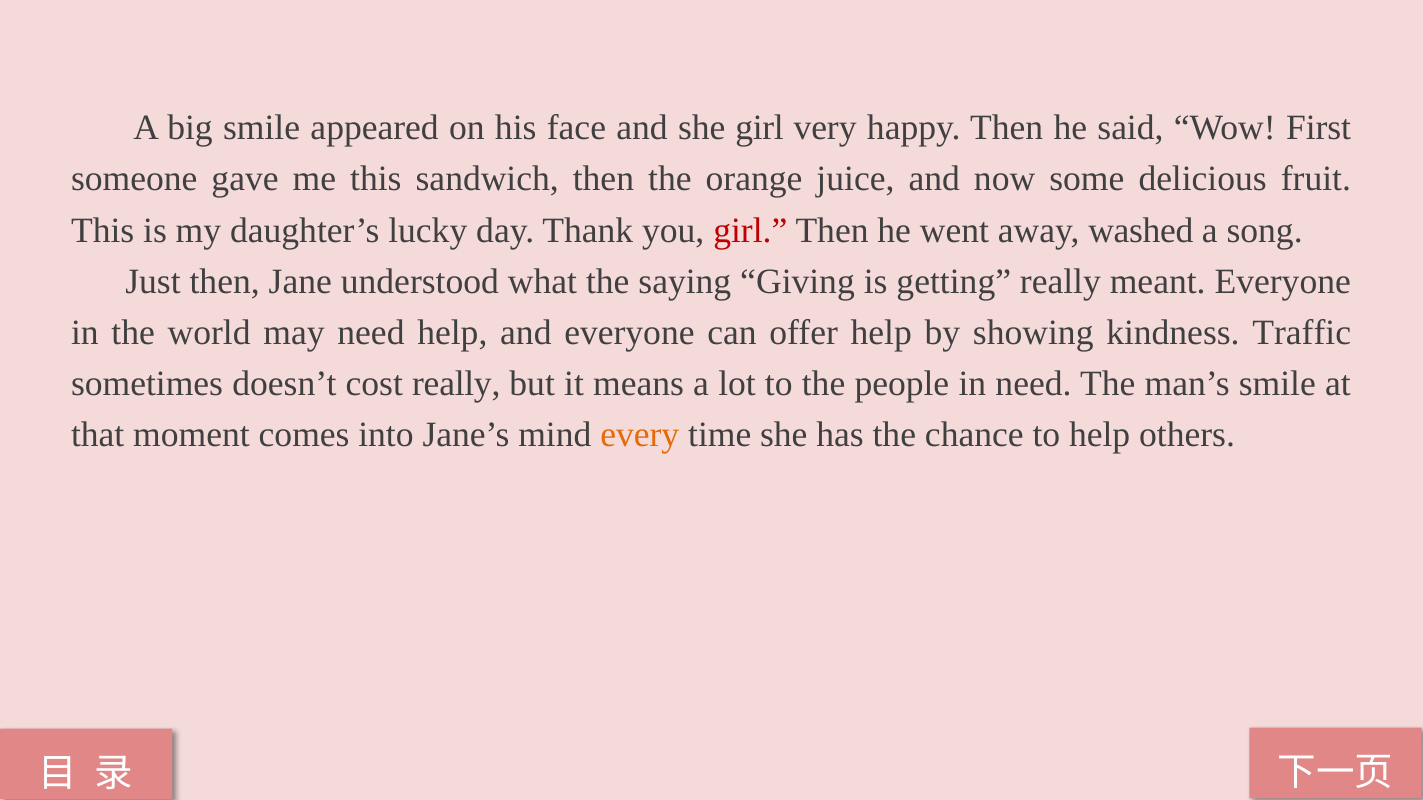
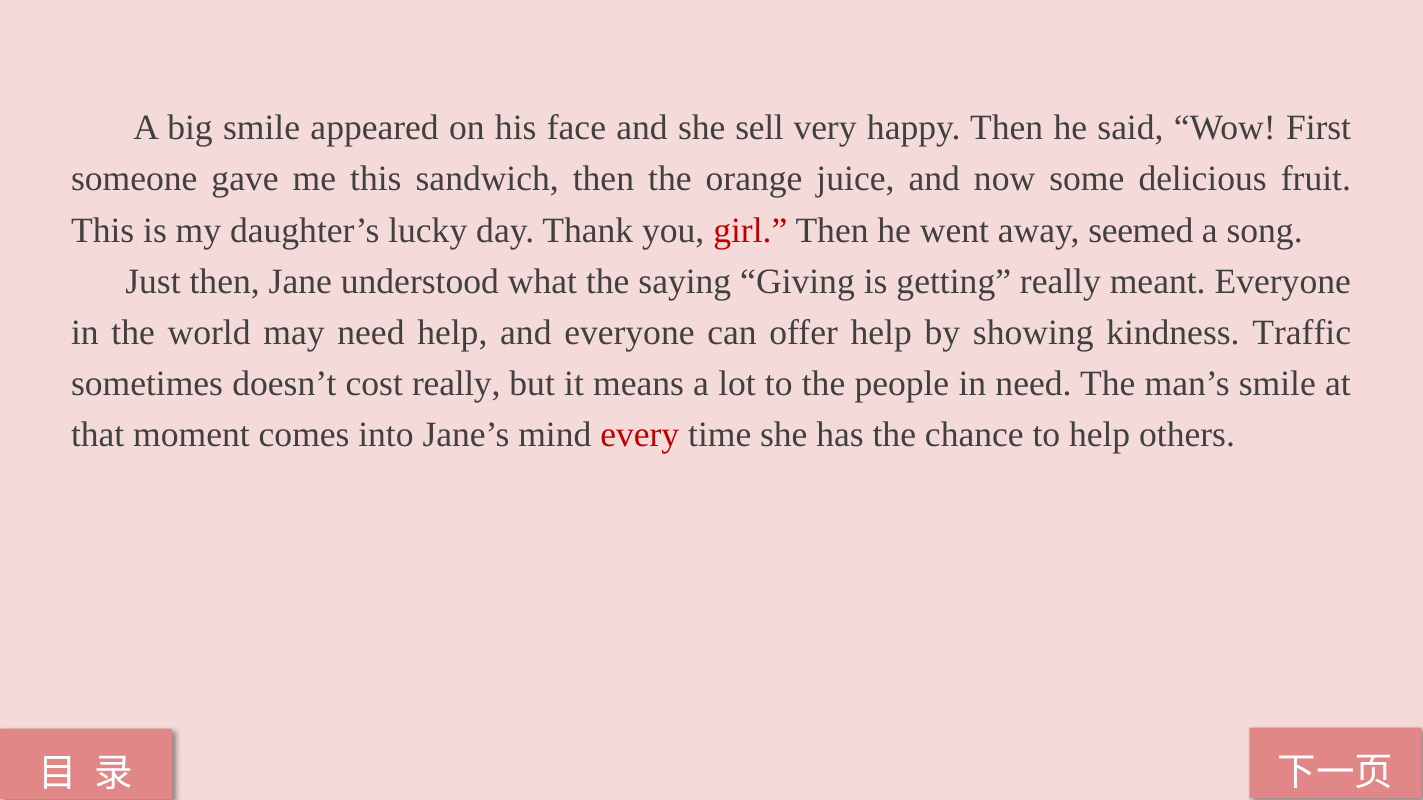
she girl: girl -> sell (760, 128)
washed: washed -> seemed (1141, 230)
every colour: orange -> red (640, 435)
